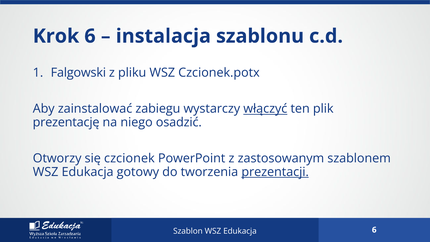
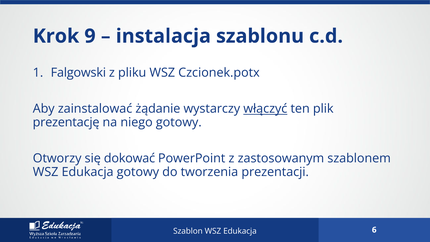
Krok 6: 6 -> 9 (90, 36)
zabiegu: zabiegu -> żądanie (158, 109)
niego osadzić: osadzić -> gotowy (179, 122)
czcionek: czcionek -> dokować (130, 158)
prezentacji underline: present -> none (275, 172)
